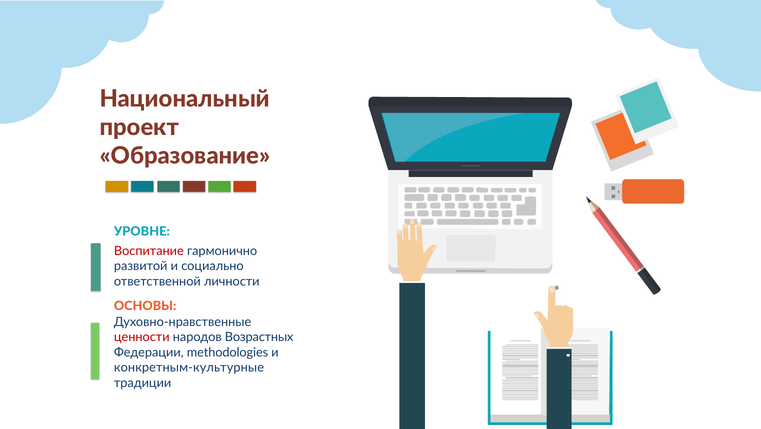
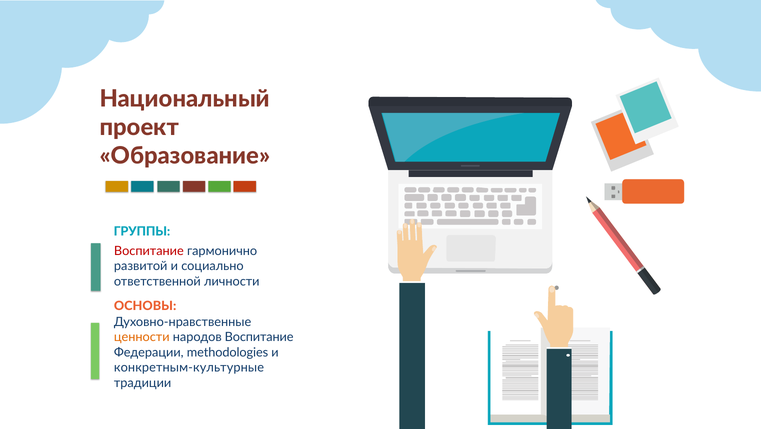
УРОВНЕ: УРОВНЕ -> ГРУППЫ (142, 232)
ценности colour: red -> orange (142, 337)
народов Возрастных: Возрастных -> Воспитание (259, 337)
